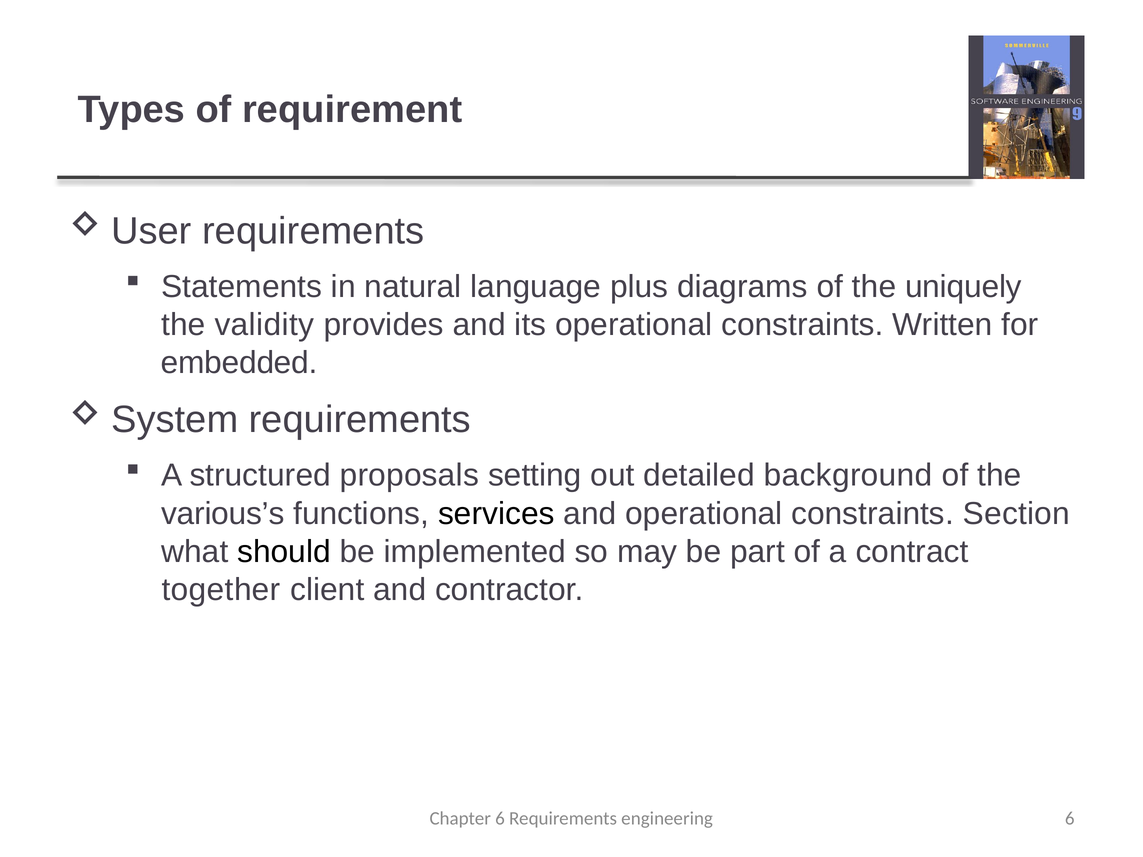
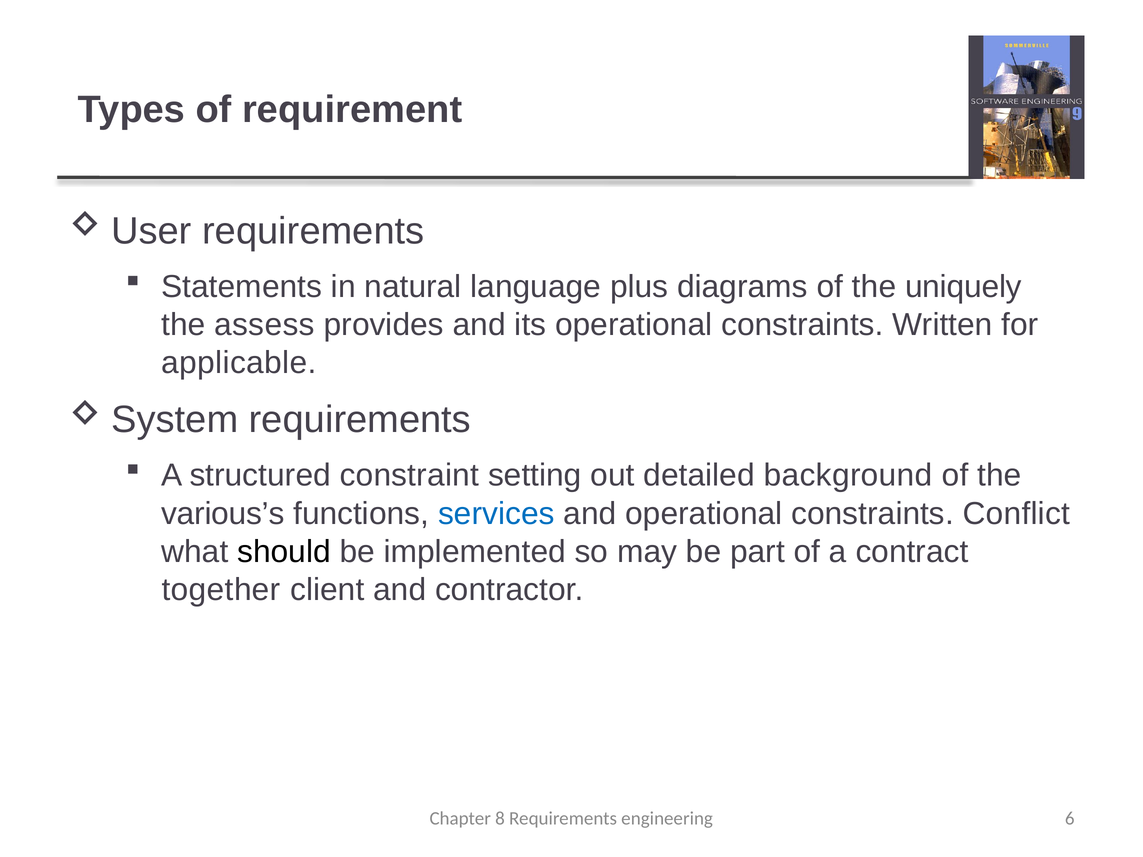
validity: validity -> assess (264, 325)
embedded: embedded -> applicable (239, 363)
proposals: proposals -> constraint (409, 476)
services colour: black -> blue (496, 514)
Section: Section -> Conflict (1016, 514)
Chapter 6: 6 -> 8 (500, 819)
